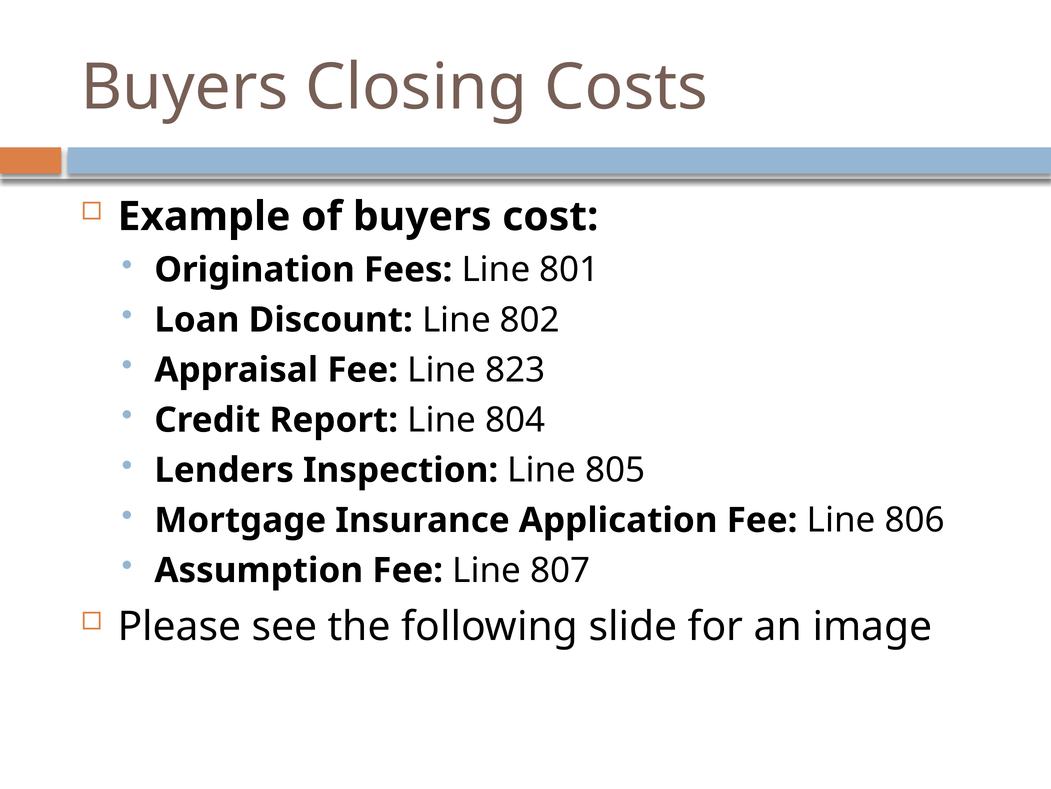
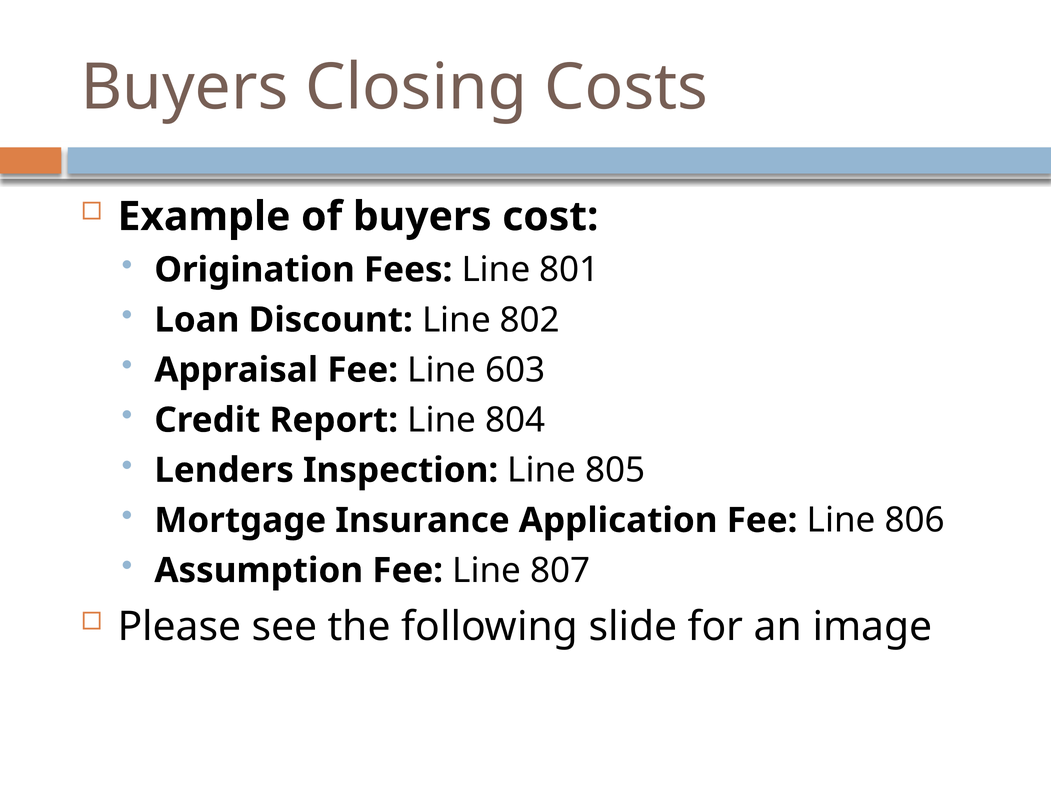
823: 823 -> 603 (515, 370)
